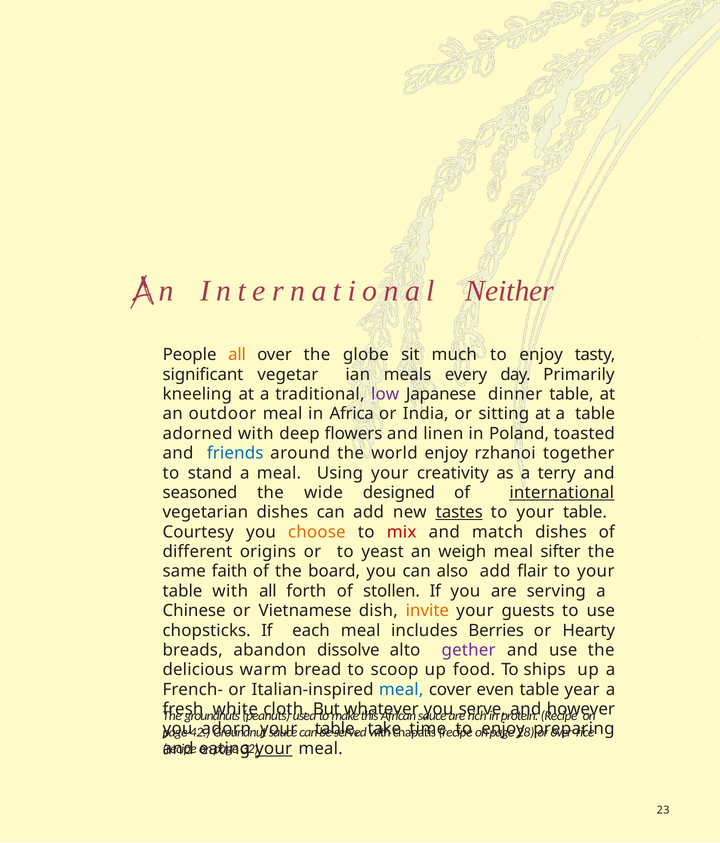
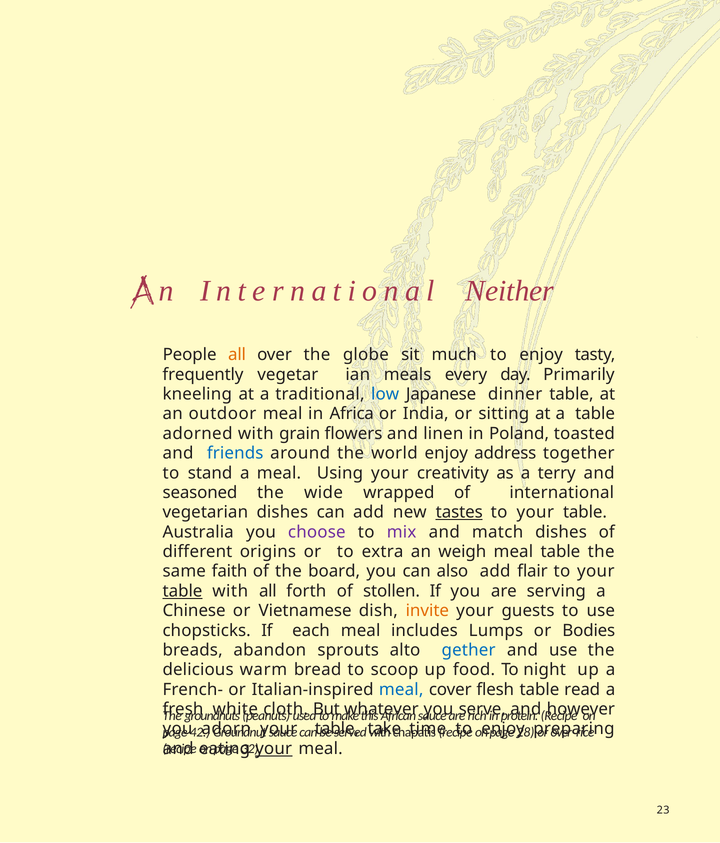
significant: significant -> frequently (203, 374)
low colour: purple -> blue (385, 394)
deep: deep -> grain (300, 433)
rzhanoi: rzhanoi -> address (505, 453)
designed: designed -> wrapped (399, 492)
international underline: present -> none (562, 492)
Courtesy: Courtesy -> Australia (198, 532)
choose colour: orange -> purple (317, 532)
mix colour: red -> purple (402, 532)
yeast: yeast -> extra (383, 551)
meal sifter: sifter -> table (560, 551)
table underline: none -> present (183, 591)
Berries: Berries -> Lumps (496, 630)
Hearty: Hearty -> Bodies (589, 630)
dissolve: dissolve -> sprouts (348, 650)
gether colour: purple -> blue (469, 650)
ships: ships -> night (545, 670)
even: even -> flesh (495, 689)
year: year -> read (582, 689)
